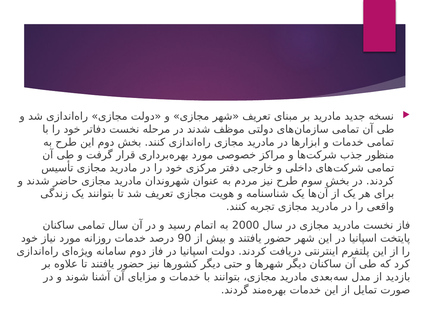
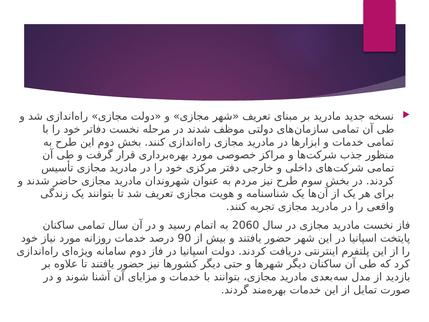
2000: 2000 -> 2060 (246, 225)
